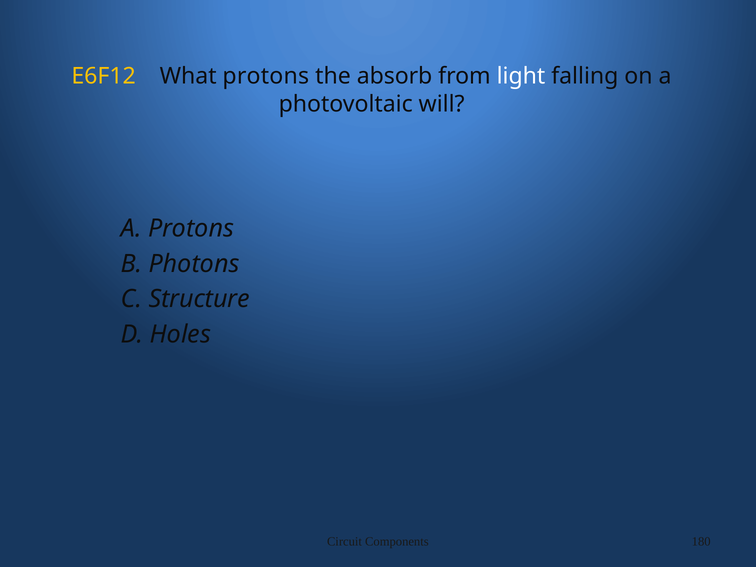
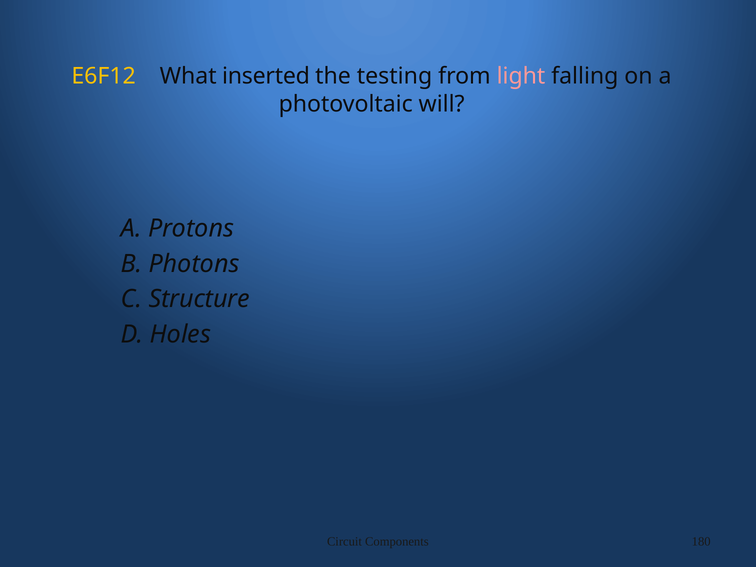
What protons: protons -> inserted (266, 76)
absorb: absorb -> testing (394, 76)
light colour: white -> pink (521, 76)
